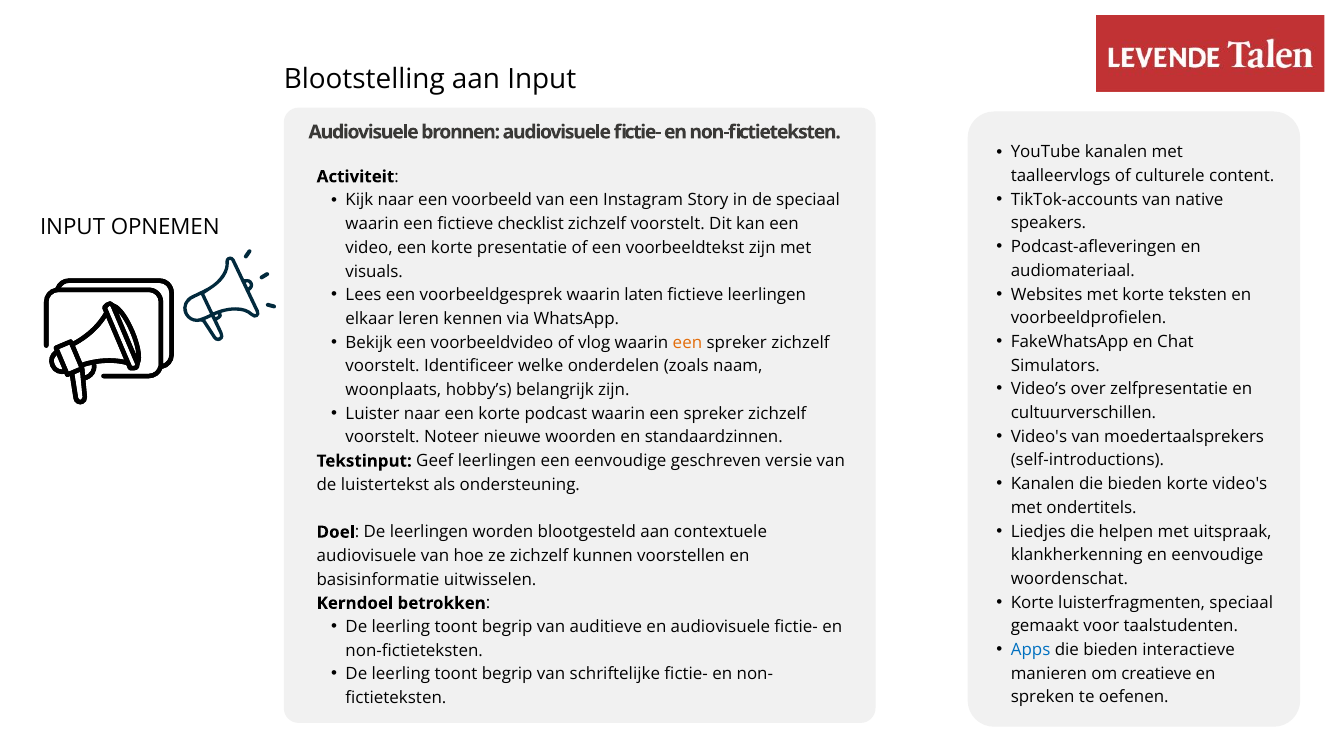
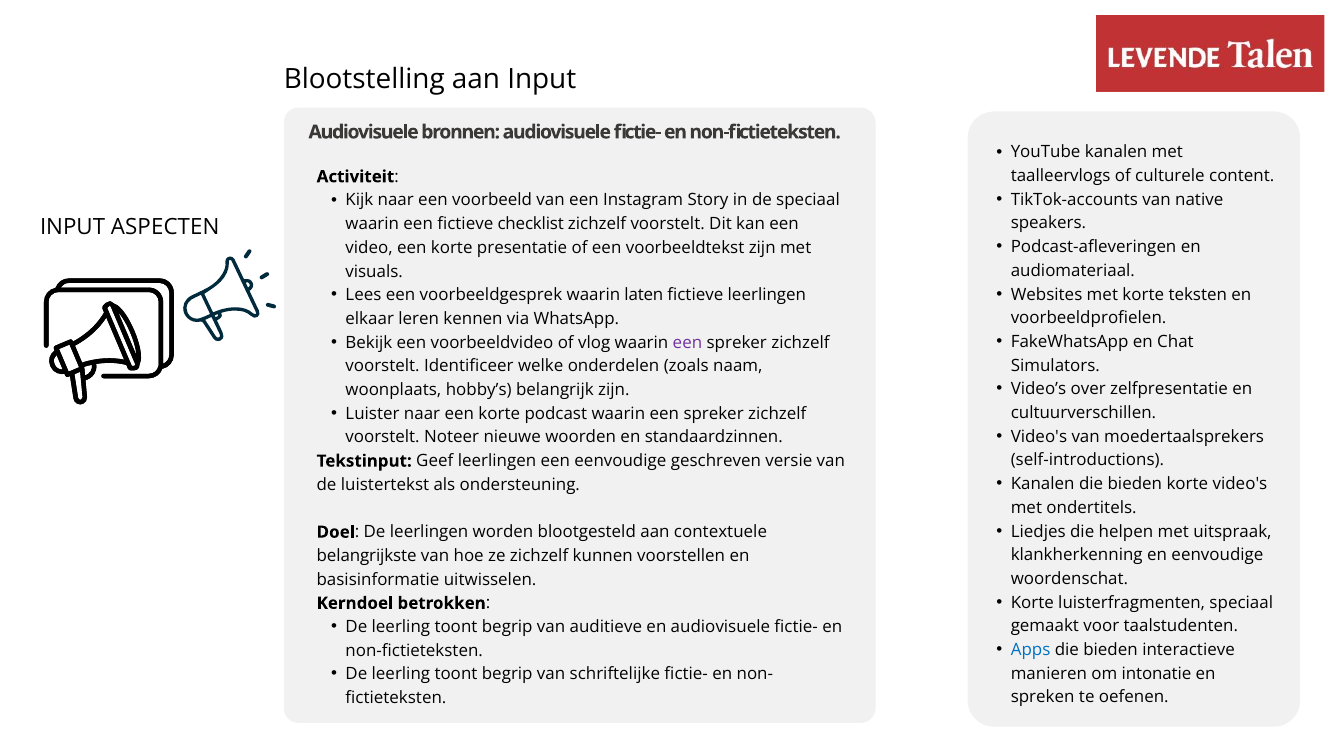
OPNEMEN: OPNEMEN -> ASPECTEN (165, 227)
een colour: orange -> purple (687, 343)
audiovisuele: audiovisuele -> belangrijkste (367, 556)
creatieve: creatieve -> intonatie (1156, 674)
